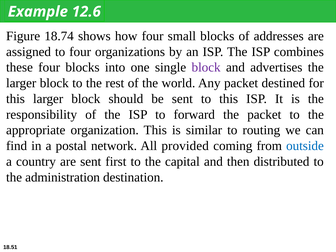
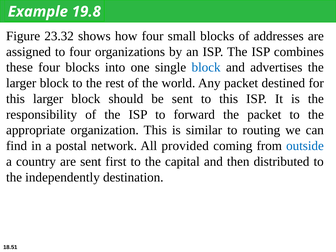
12.6: 12.6 -> 19.8 (86, 12)
18.74: 18.74 -> 23.32 (59, 36)
block colour: purple -> blue (206, 67)
administration: administration -> independently (63, 177)
